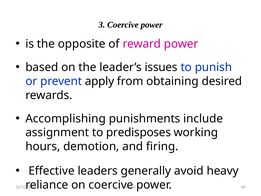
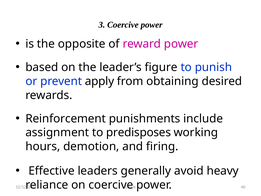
issues: issues -> figure (161, 67)
Accomplishing: Accomplishing -> Reinforcement (66, 118)
